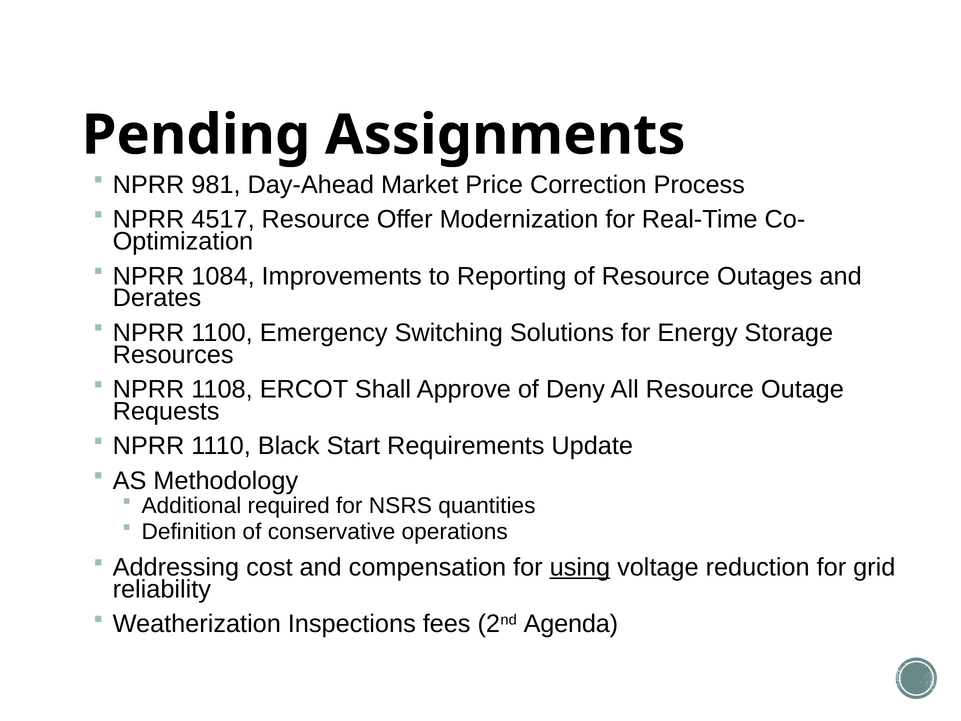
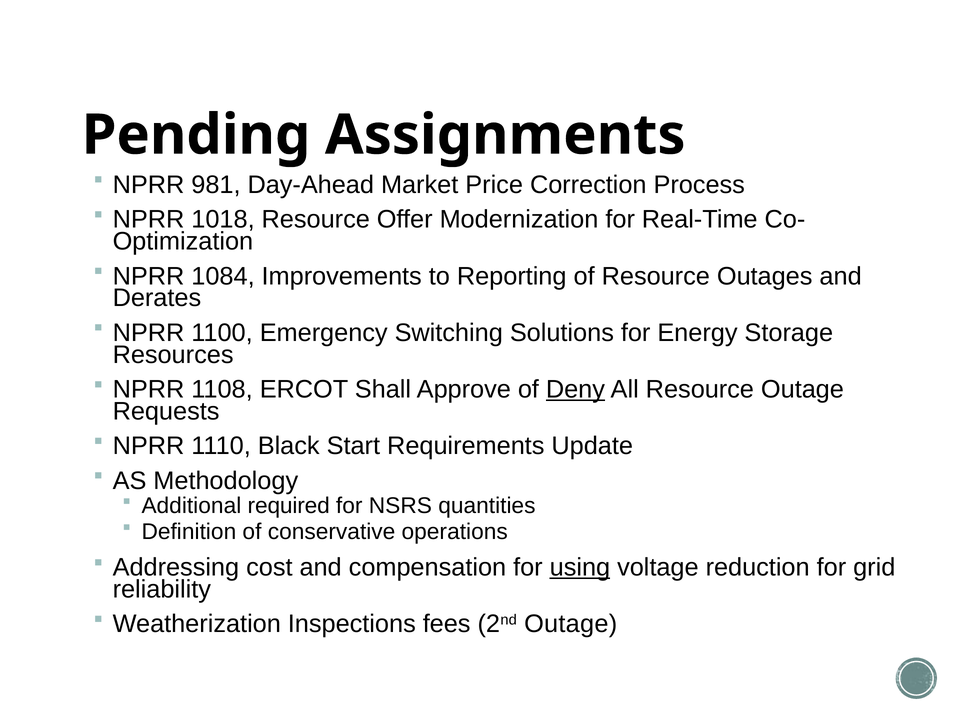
4517: 4517 -> 1018 (223, 220)
Deny underline: none -> present (575, 389)
2nd Agenda: Agenda -> Outage (571, 624)
